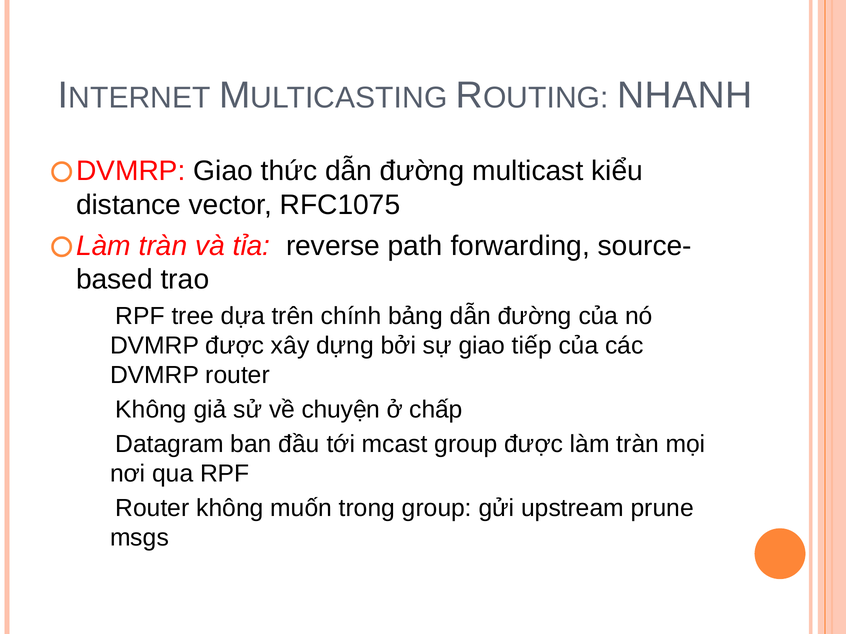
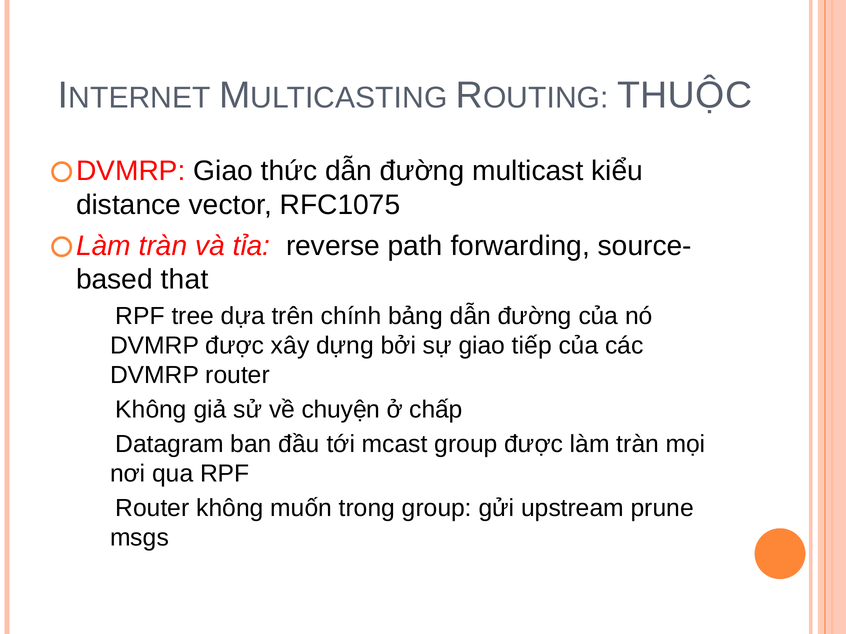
NHANH: NHANH -> THUỘC (685, 96)
trao: trao -> that (185, 280)
